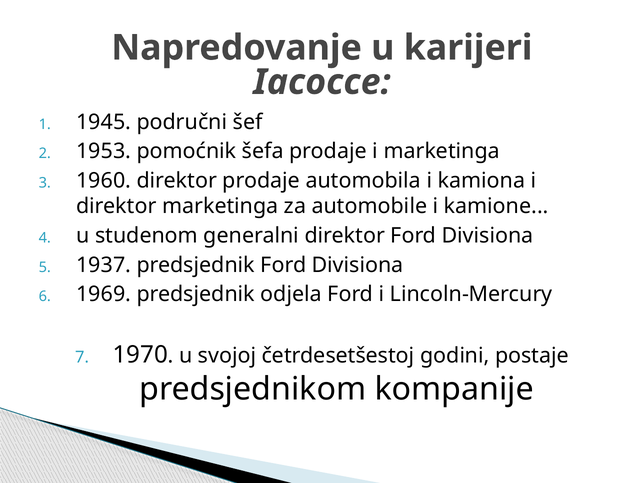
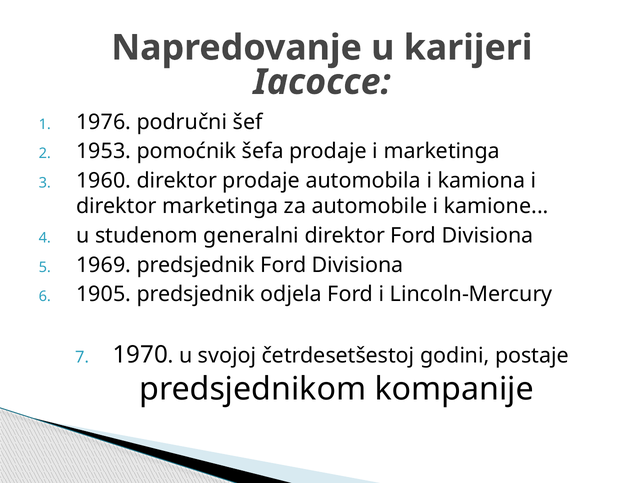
1945: 1945 -> 1976 (104, 122)
1937: 1937 -> 1969 (104, 265)
1969: 1969 -> 1905 (104, 294)
